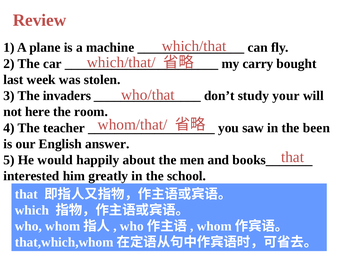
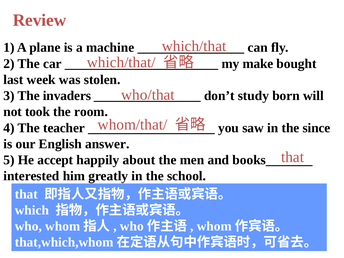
carry: carry -> make (258, 64)
your: your -> born (286, 96)
here: here -> took (38, 112)
been: been -> since (317, 128)
would: would -> accept (55, 160)
